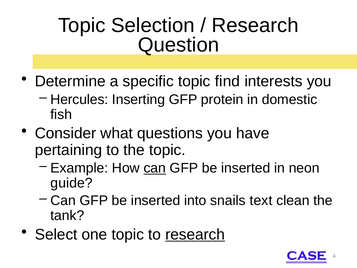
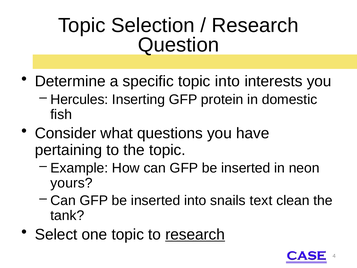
topic find: find -> into (227, 81)
can underline: present -> none (155, 168)
guide: guide -> yours (72, 183)
